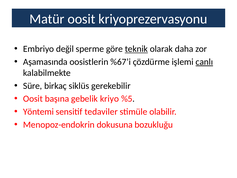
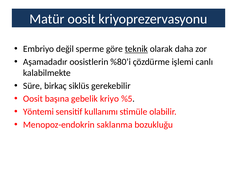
Aşamasında: Aşamasında -> Aşamadadır (45, 62)
%67’i: %67’i -> %80’i (121, 62)
canlı underline: present -> none (204, 62)
tedaviler: tedaviler -> kullanımı (101, 112)
dokusuna: dokusuna -> saklanma (115, 124)
